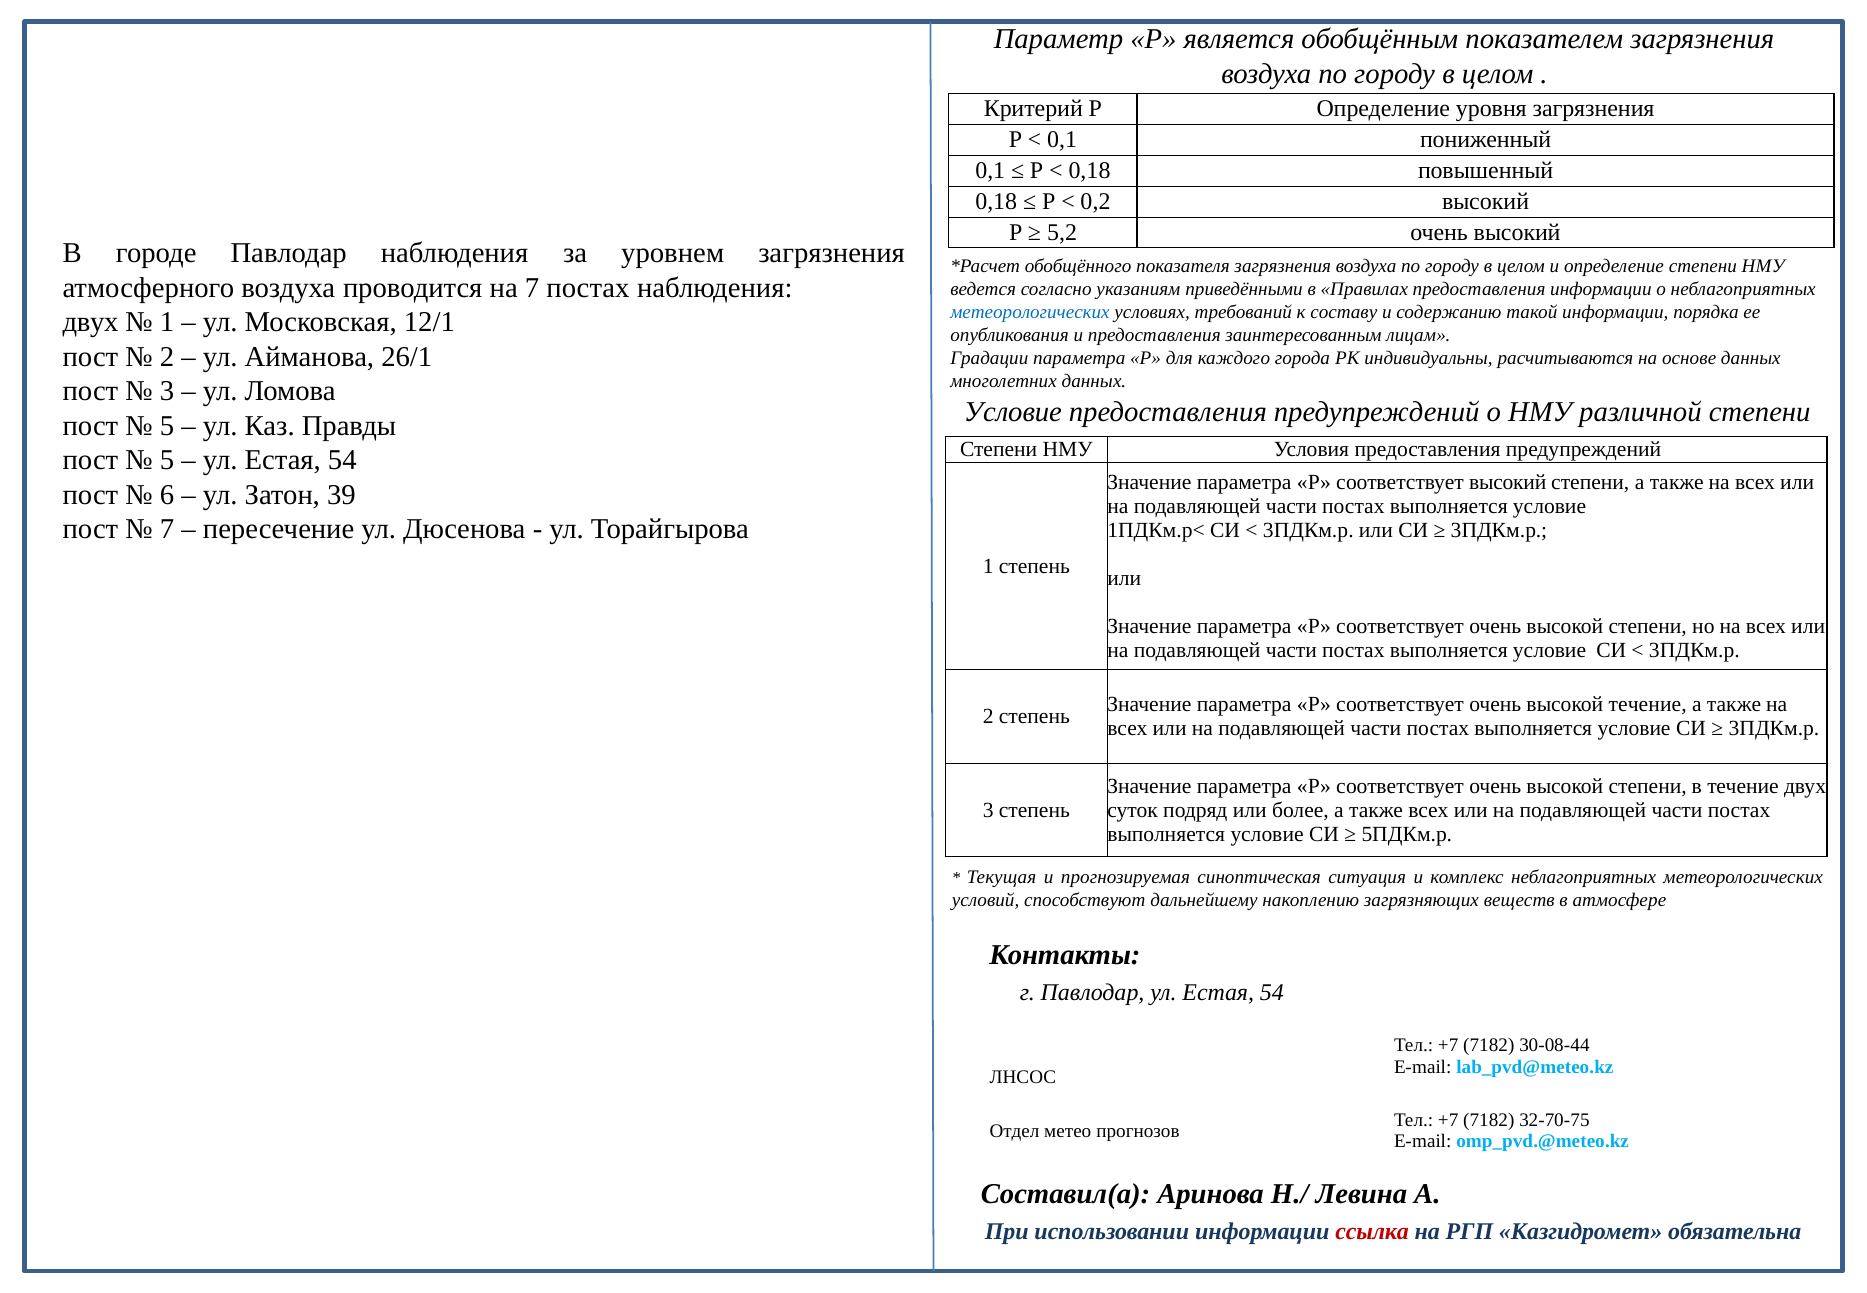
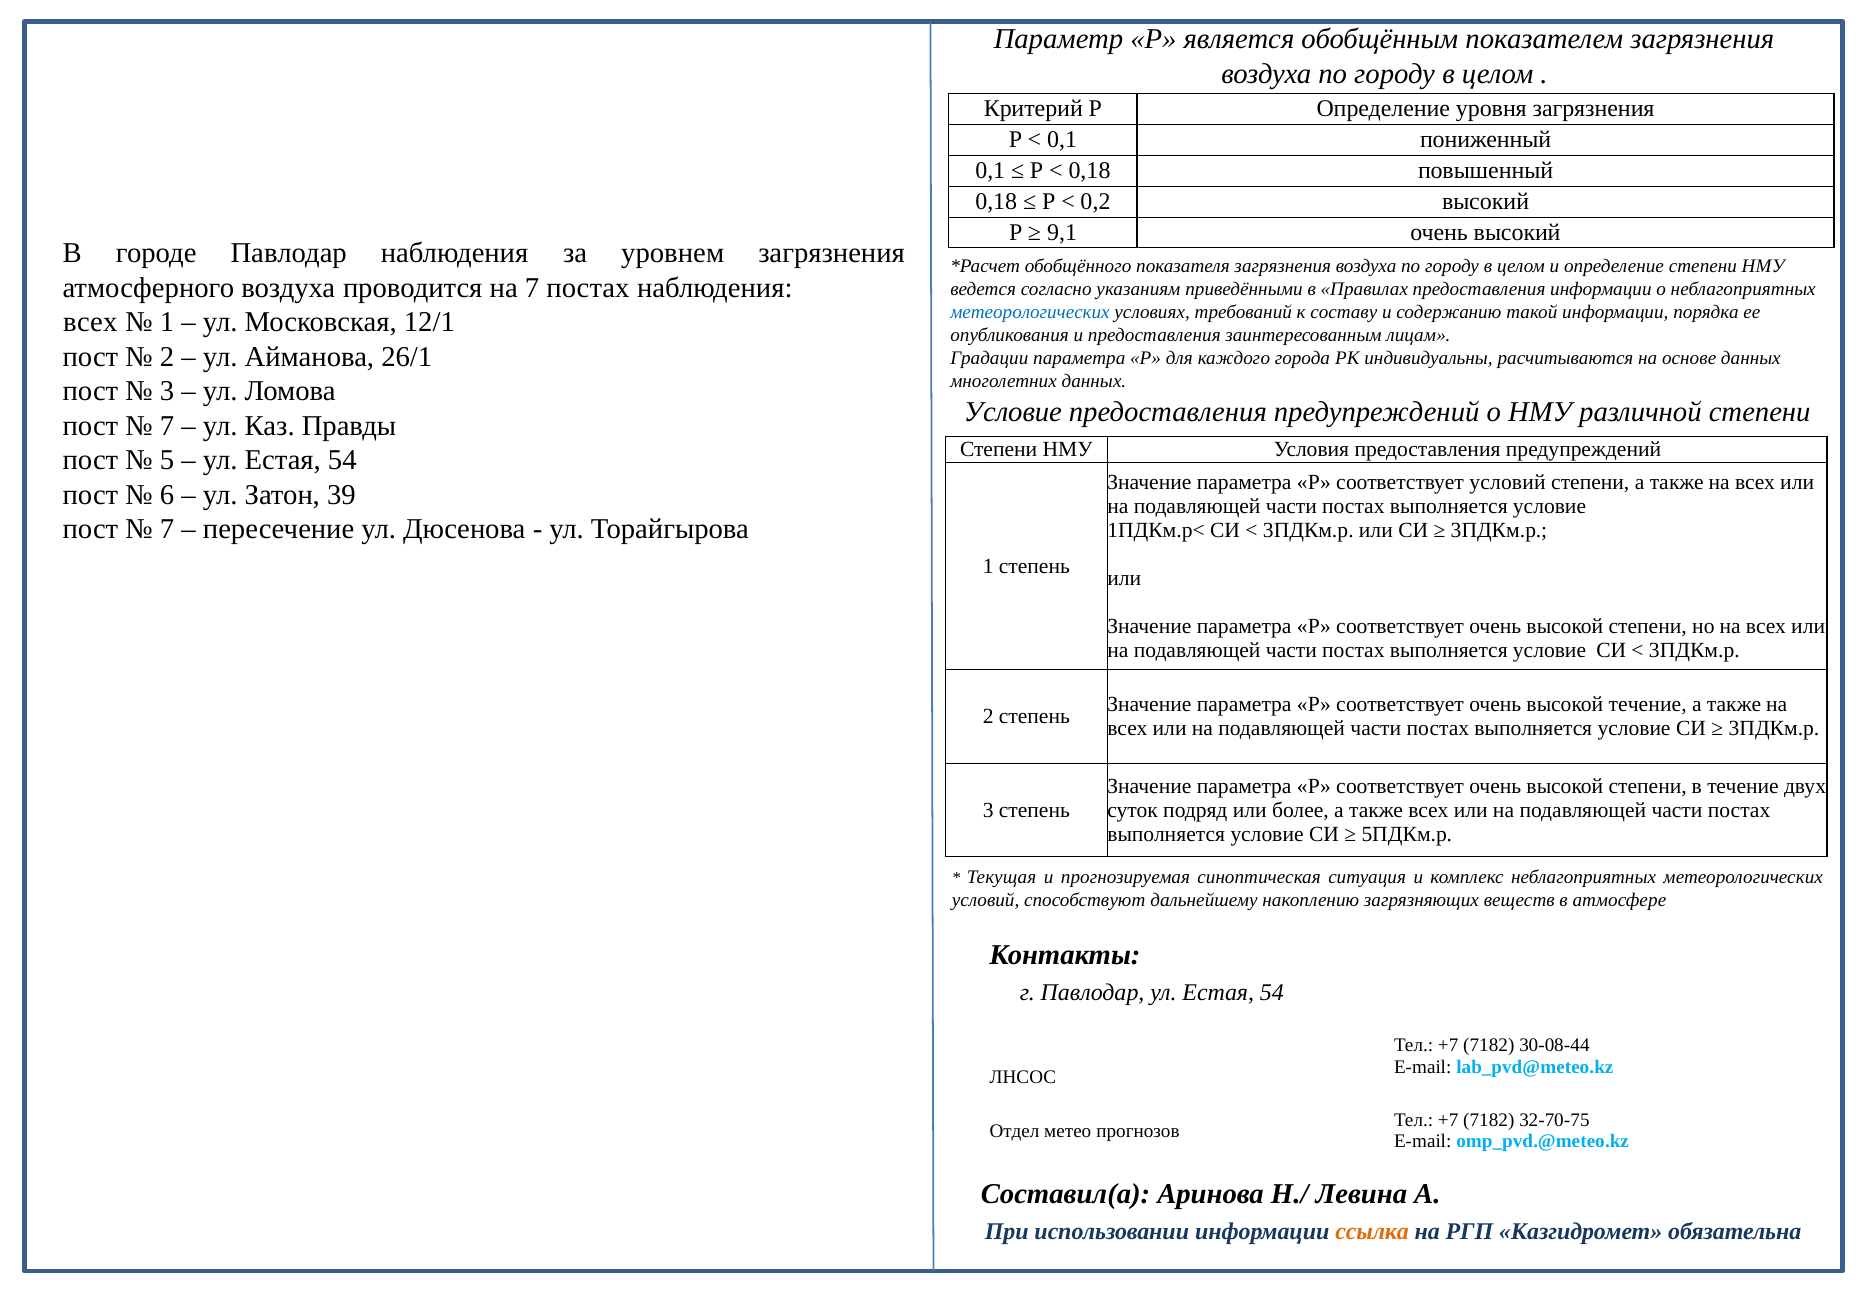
5,2: 5,2 -> 9,1 (1062, 232)
двух: двух -> всех (90, 322)
5: 5 -> 7 (167, 426)
соответствует высокий: высокий -> условий (1507, 482)
ссылка colour: red -> orange (1372, 1231)
